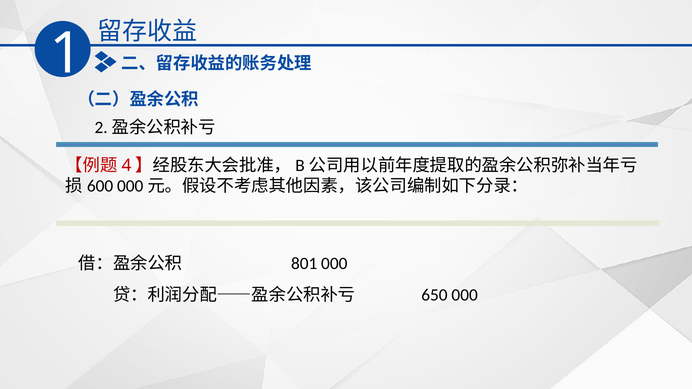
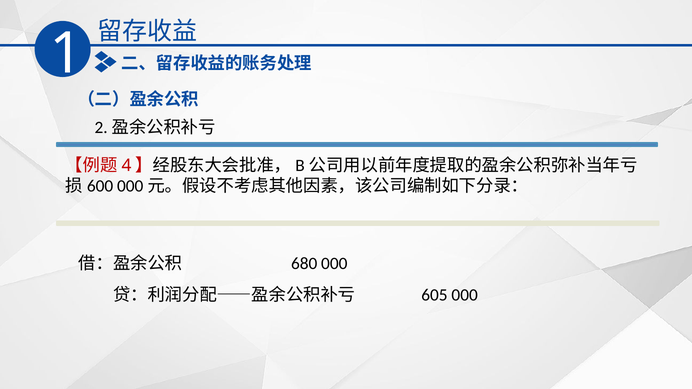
801: 801 -> 680 (304, 264)
650: 650 -> 605 (434, 295)
